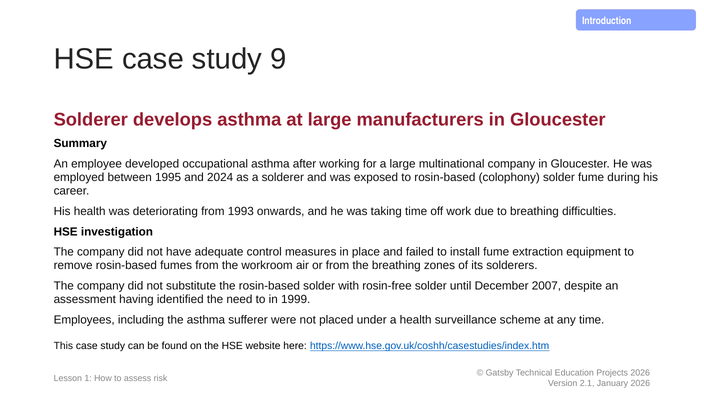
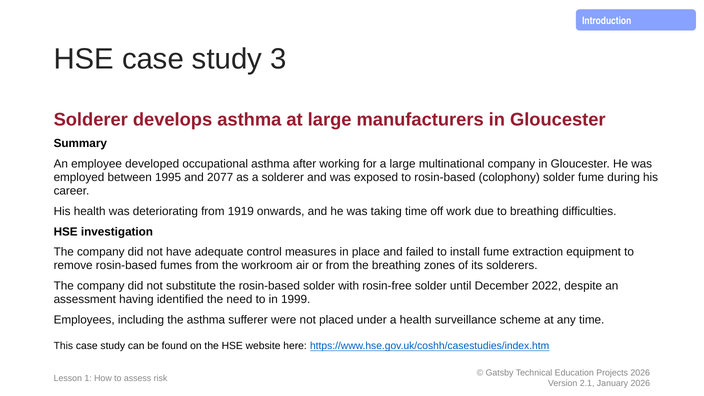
9: 9 -> 3 (278, 59)
2024: 2024 -> 2077 (220, 177)
1993: 1993 -> 1919 (241, 211)
2007: 2007 -> 2022 (546, 286)
